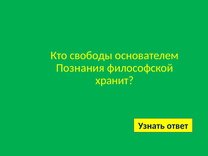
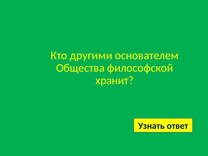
свободы: свободы -> другими (91, 55)
Познания: Познания -> Общества (80, 68)
